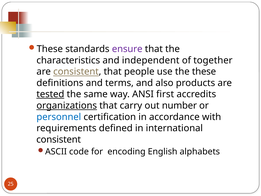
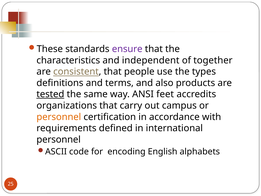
the these: these -> types (204, 72)
first: first -> feet (165, 94)
organizations underline: present -> none (67, 105)
number: number -> campus (179, 105)
personnel colour: blue -> orange (59, 117)
consistent: consistent -> personnel (59, 139)
